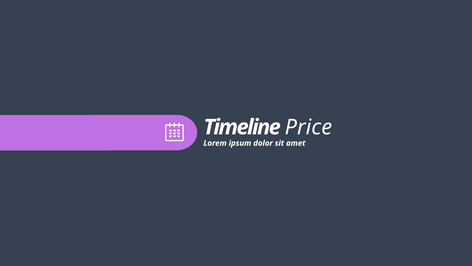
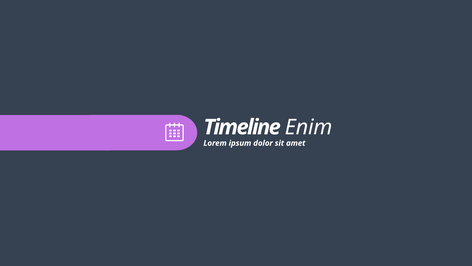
Price: Price -> Enim (309, 127)
